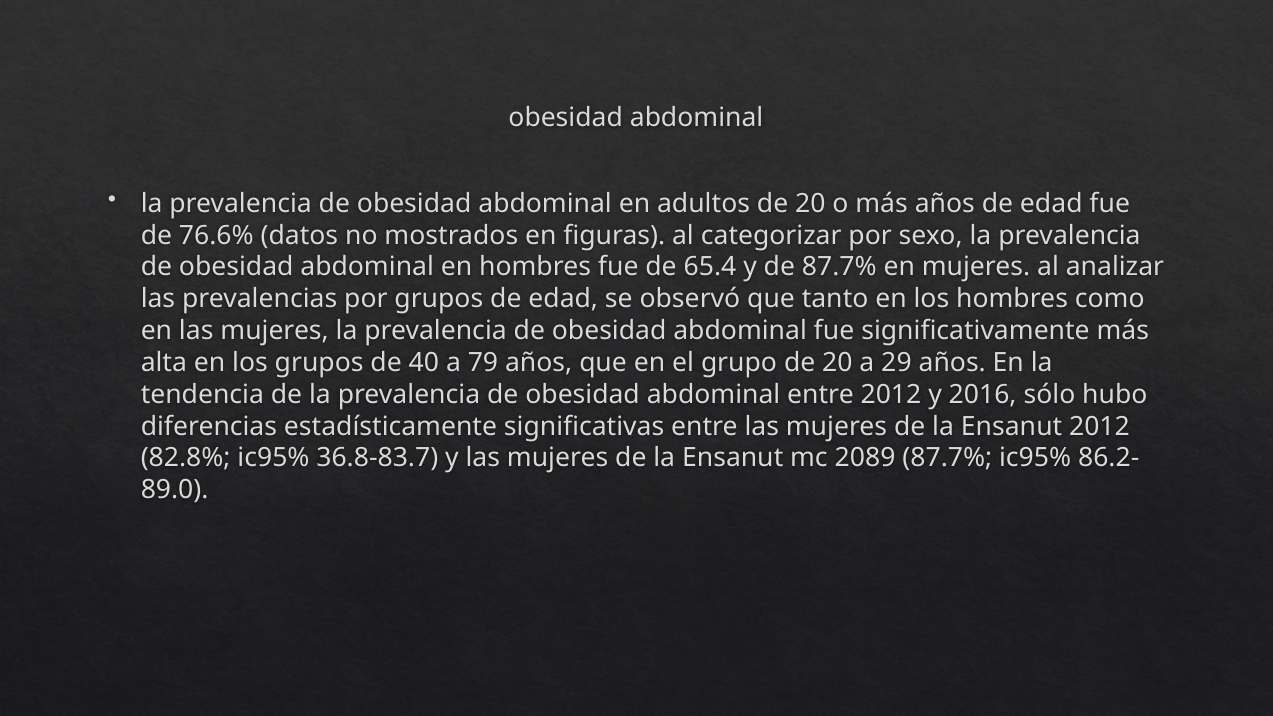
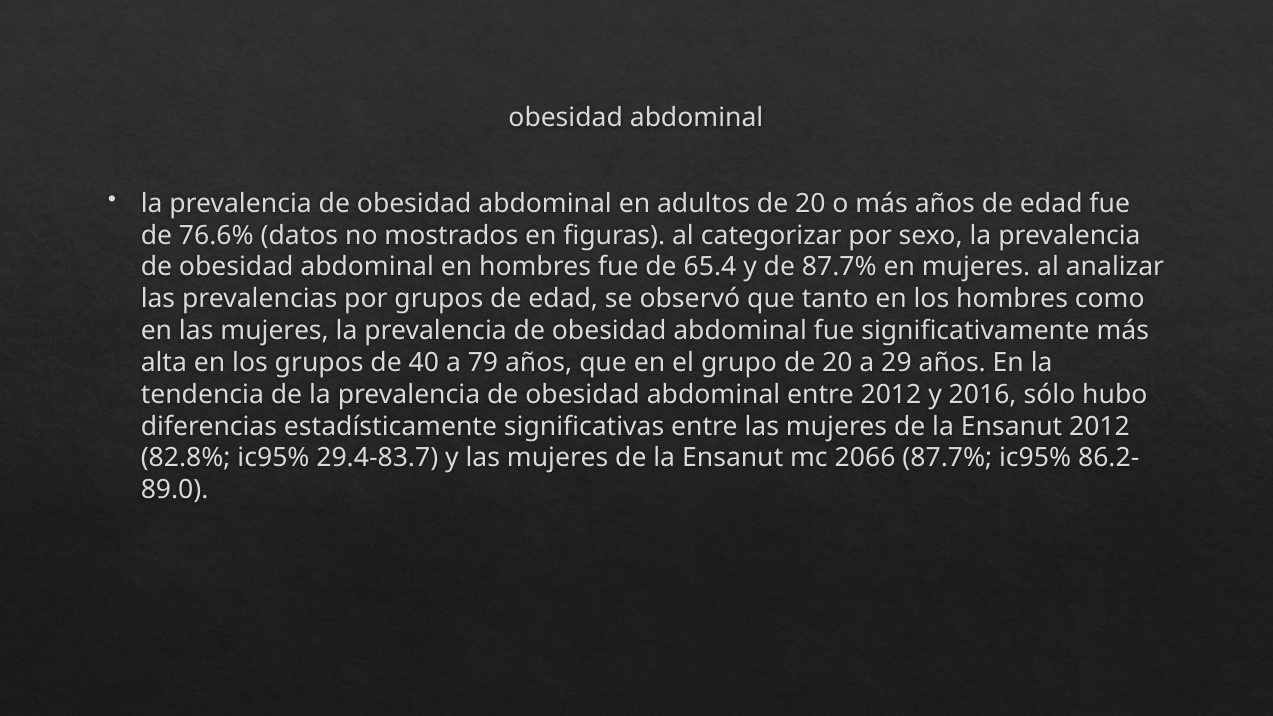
36.8-83.7: 36.8-83.7 -> 29.4-83.7 (377, 458)
2089: 2089 -> 2066 (865, 458)
